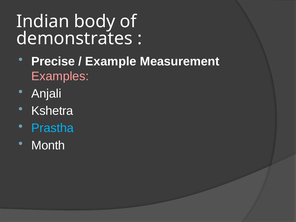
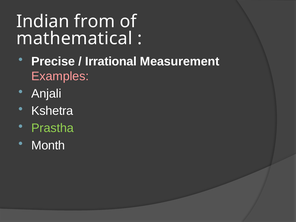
body: body -> from (95, 22)
demonstrates: demonstrates -> mathematical (74, 39)
Example: Example -> Irrational (111, 62)
Prastha colour: light blue -> light green (53, 128)
